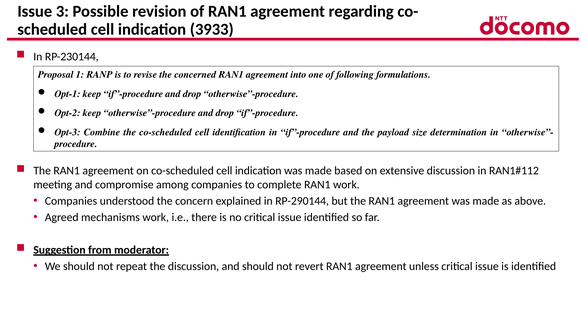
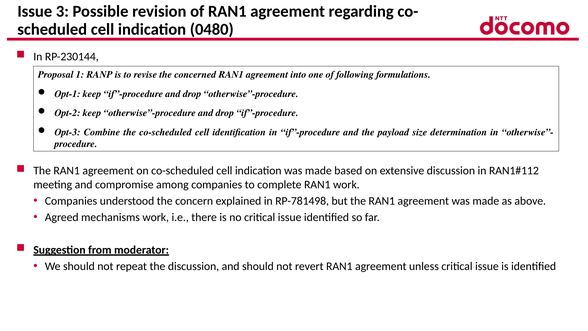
3933: 3933 -> 0480 (212, 29)
RP-290144: RP-290144 -> RP-781498 (302, 201)
